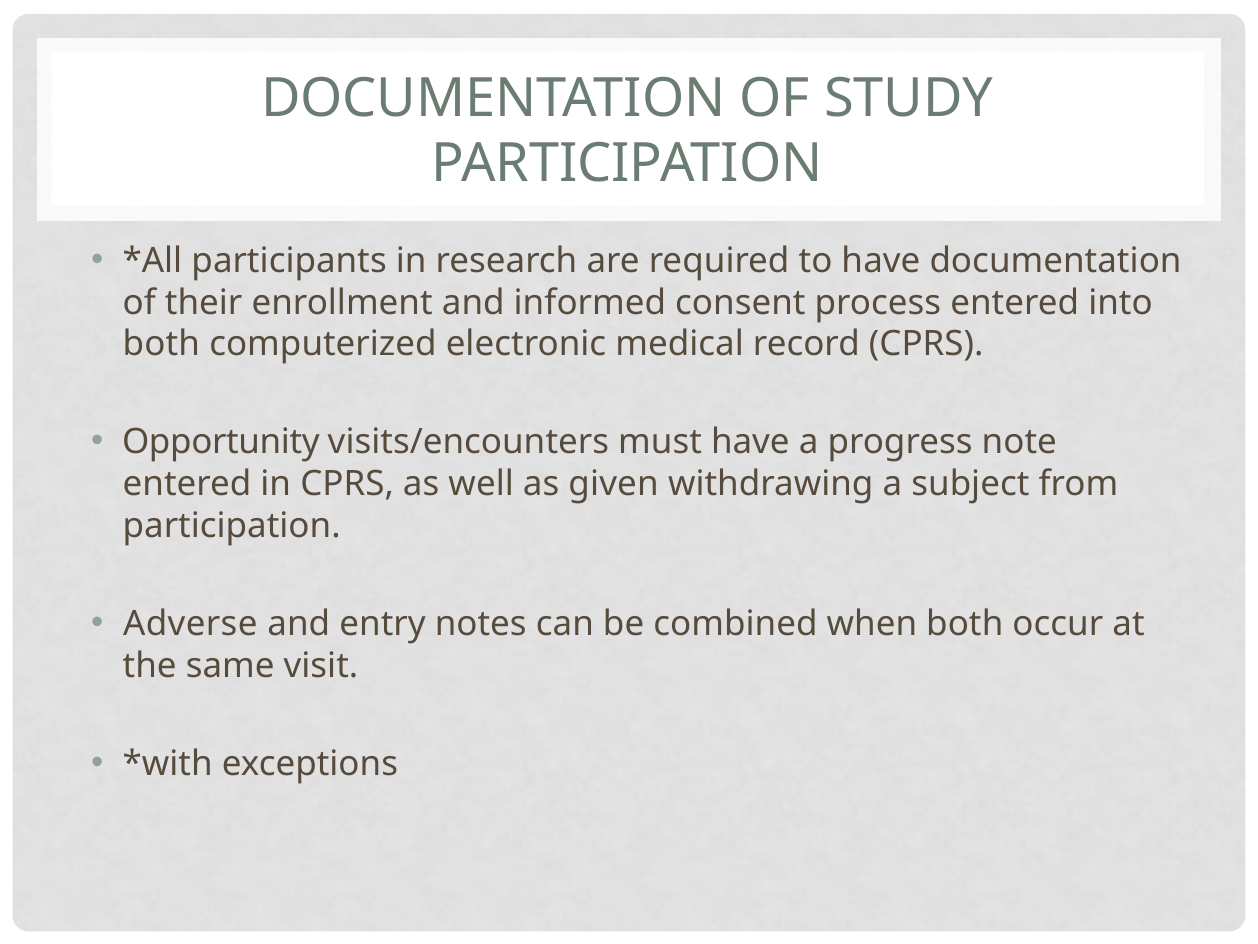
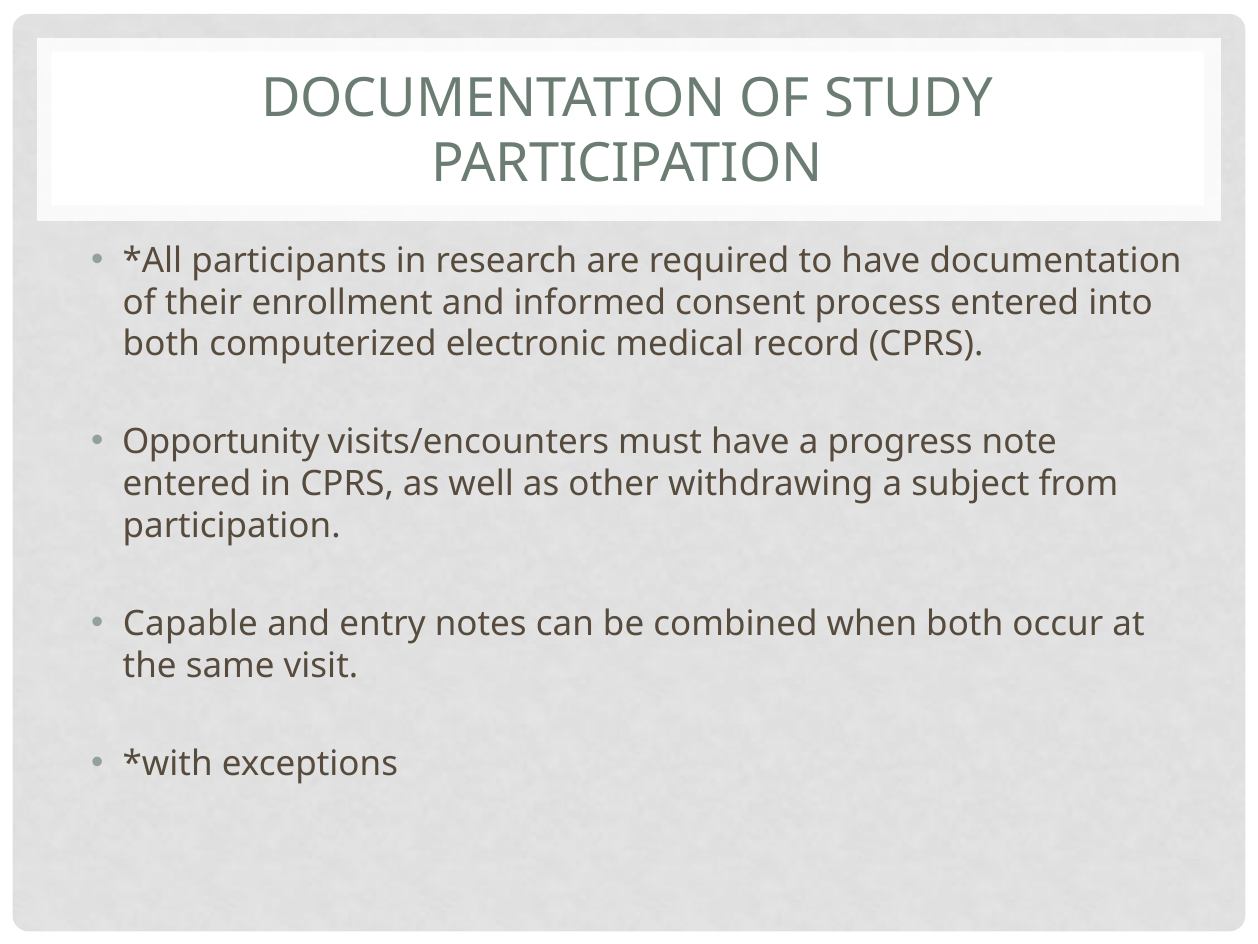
given: given -> other (614, 484)
Adverse: Adverse -> Capable (190, 624)
